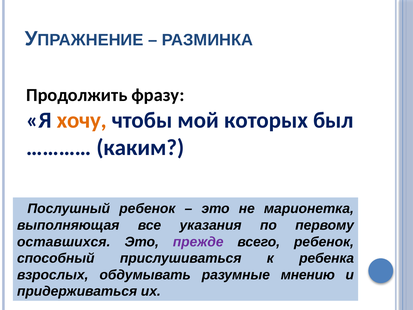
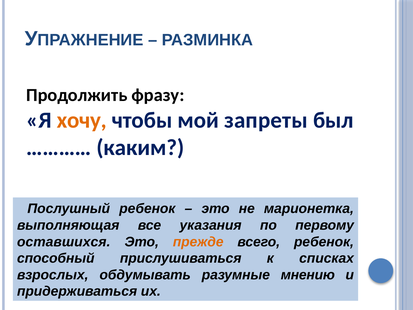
которых: которых -> запреты (266, 120)
прежде colour: purple -> orange (198, 242)
ребенка: ребенка -> списках (327, 258)
